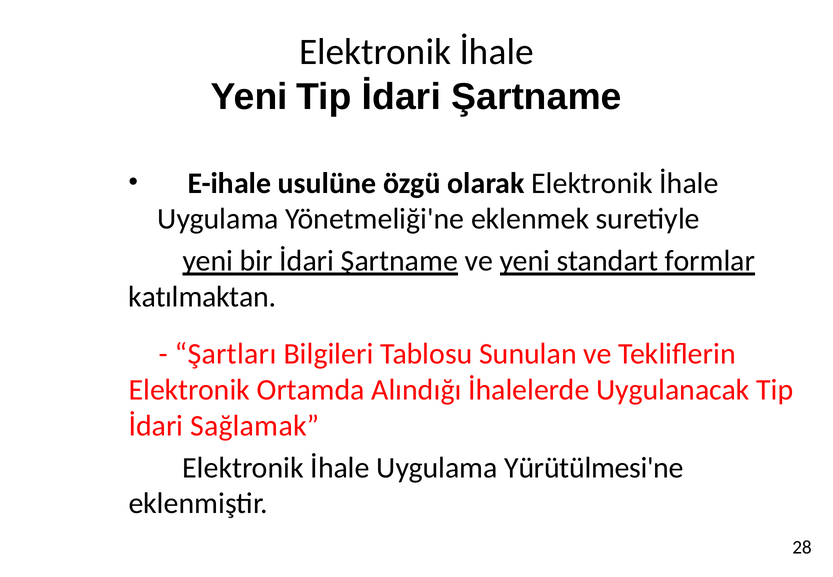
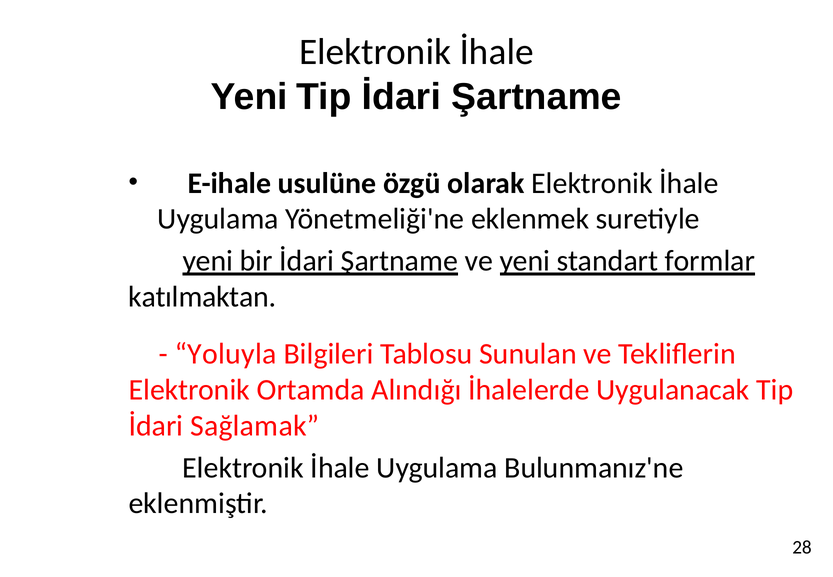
Şartları: Şartları -> Yoluyla (226, 354)
Yürütülmesi'ne: Yürütülmesi'ne -> Bulunmanız'ne (594, 467)
